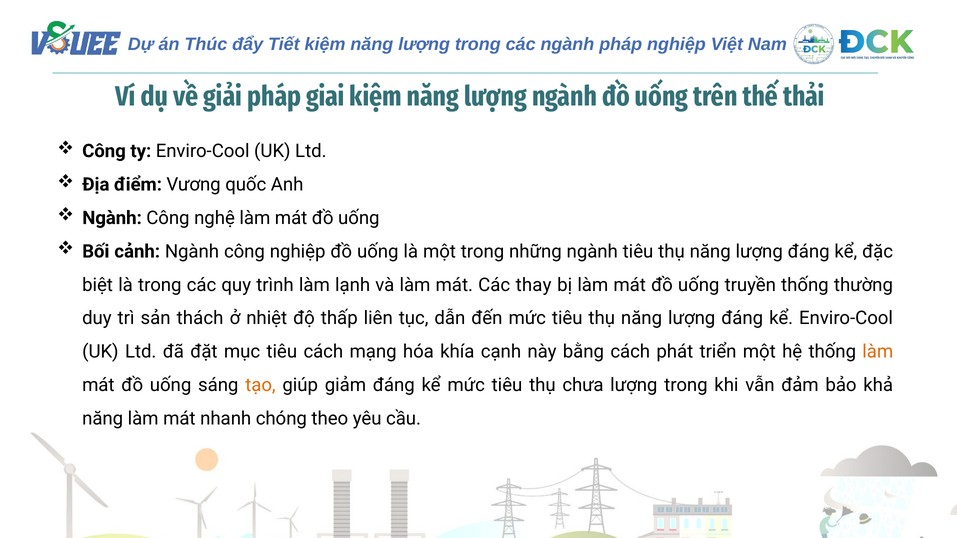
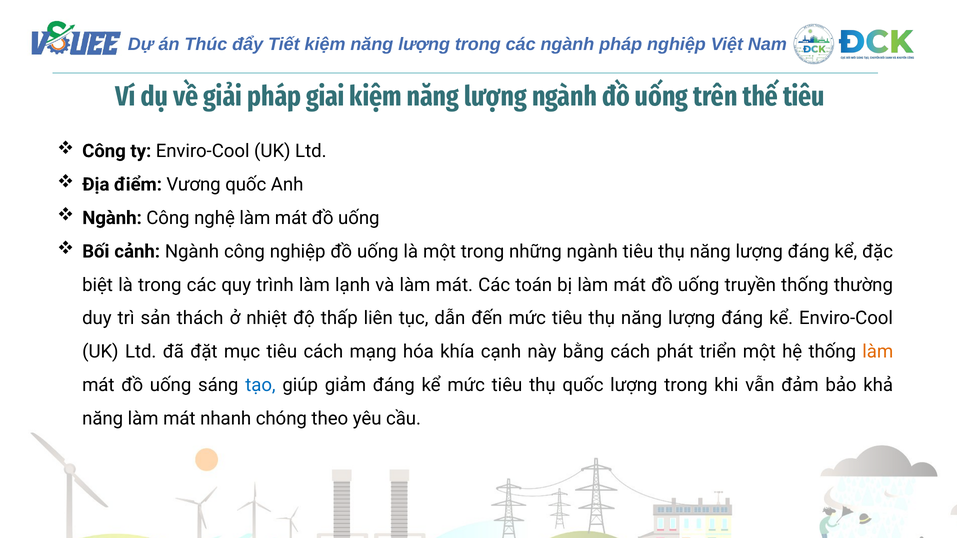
thế thải: thải -> tiêu (804, 97)
thay: thay -> toán (534, 285)
tạo colour: orange -> blue (260, 385)
thụ chưa: chưa -> quốc (583, 385)
